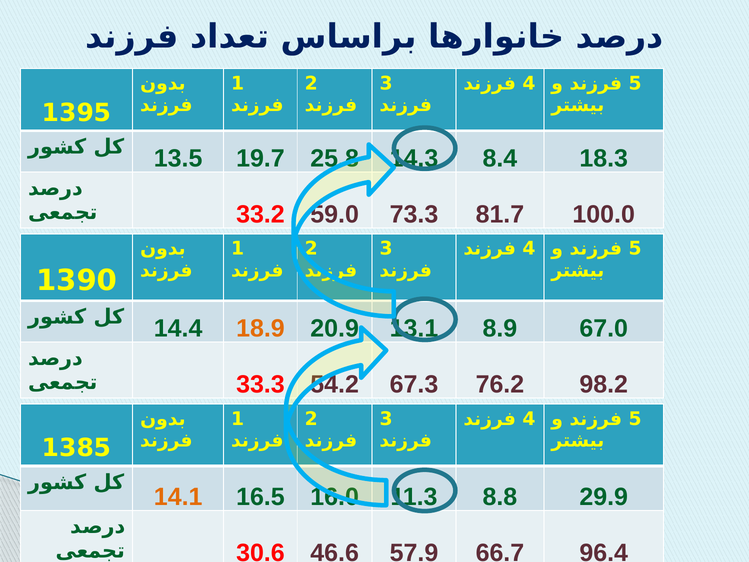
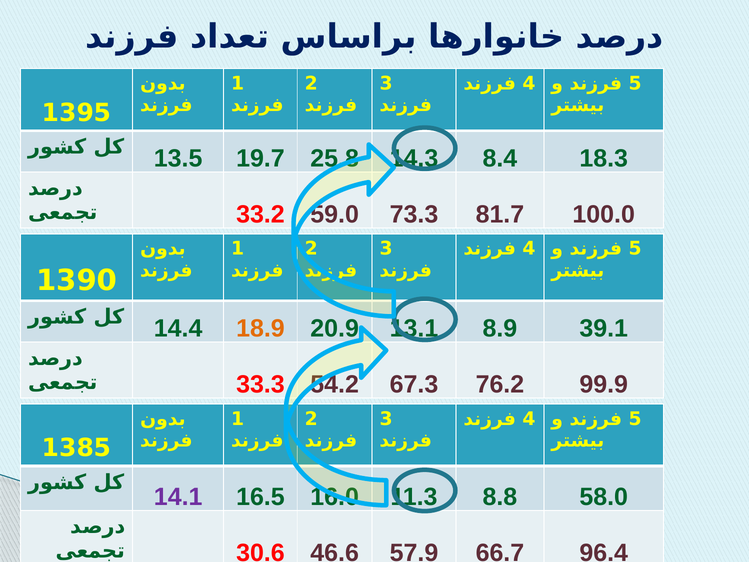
67.0: 67.0 -> 39.1 (604, 328)
98.2: 98.2 -> 99.9 (604, 384)
14.1 colour: orange -> purple (178, 497)
29.9: 29.9 -> 58.0 (604, 497)
